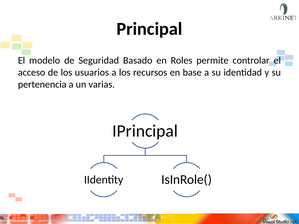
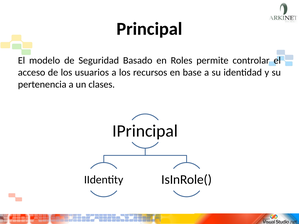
varias: varias -> clases (102, 84)
